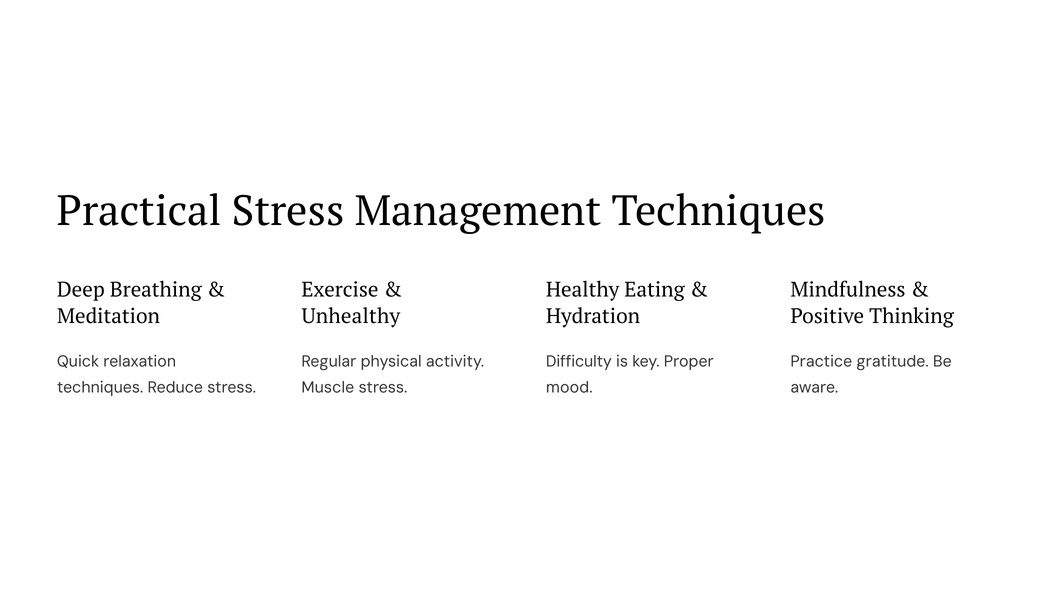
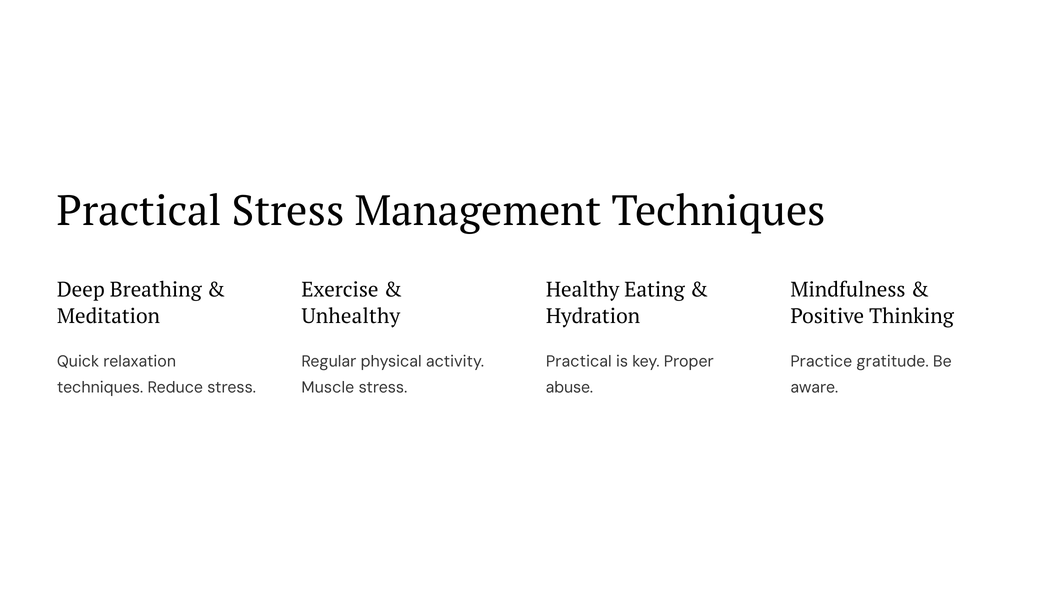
Difficulty: Difficulty -> Practical (579, 361)
mood: mood -> abuse (569, 387)
